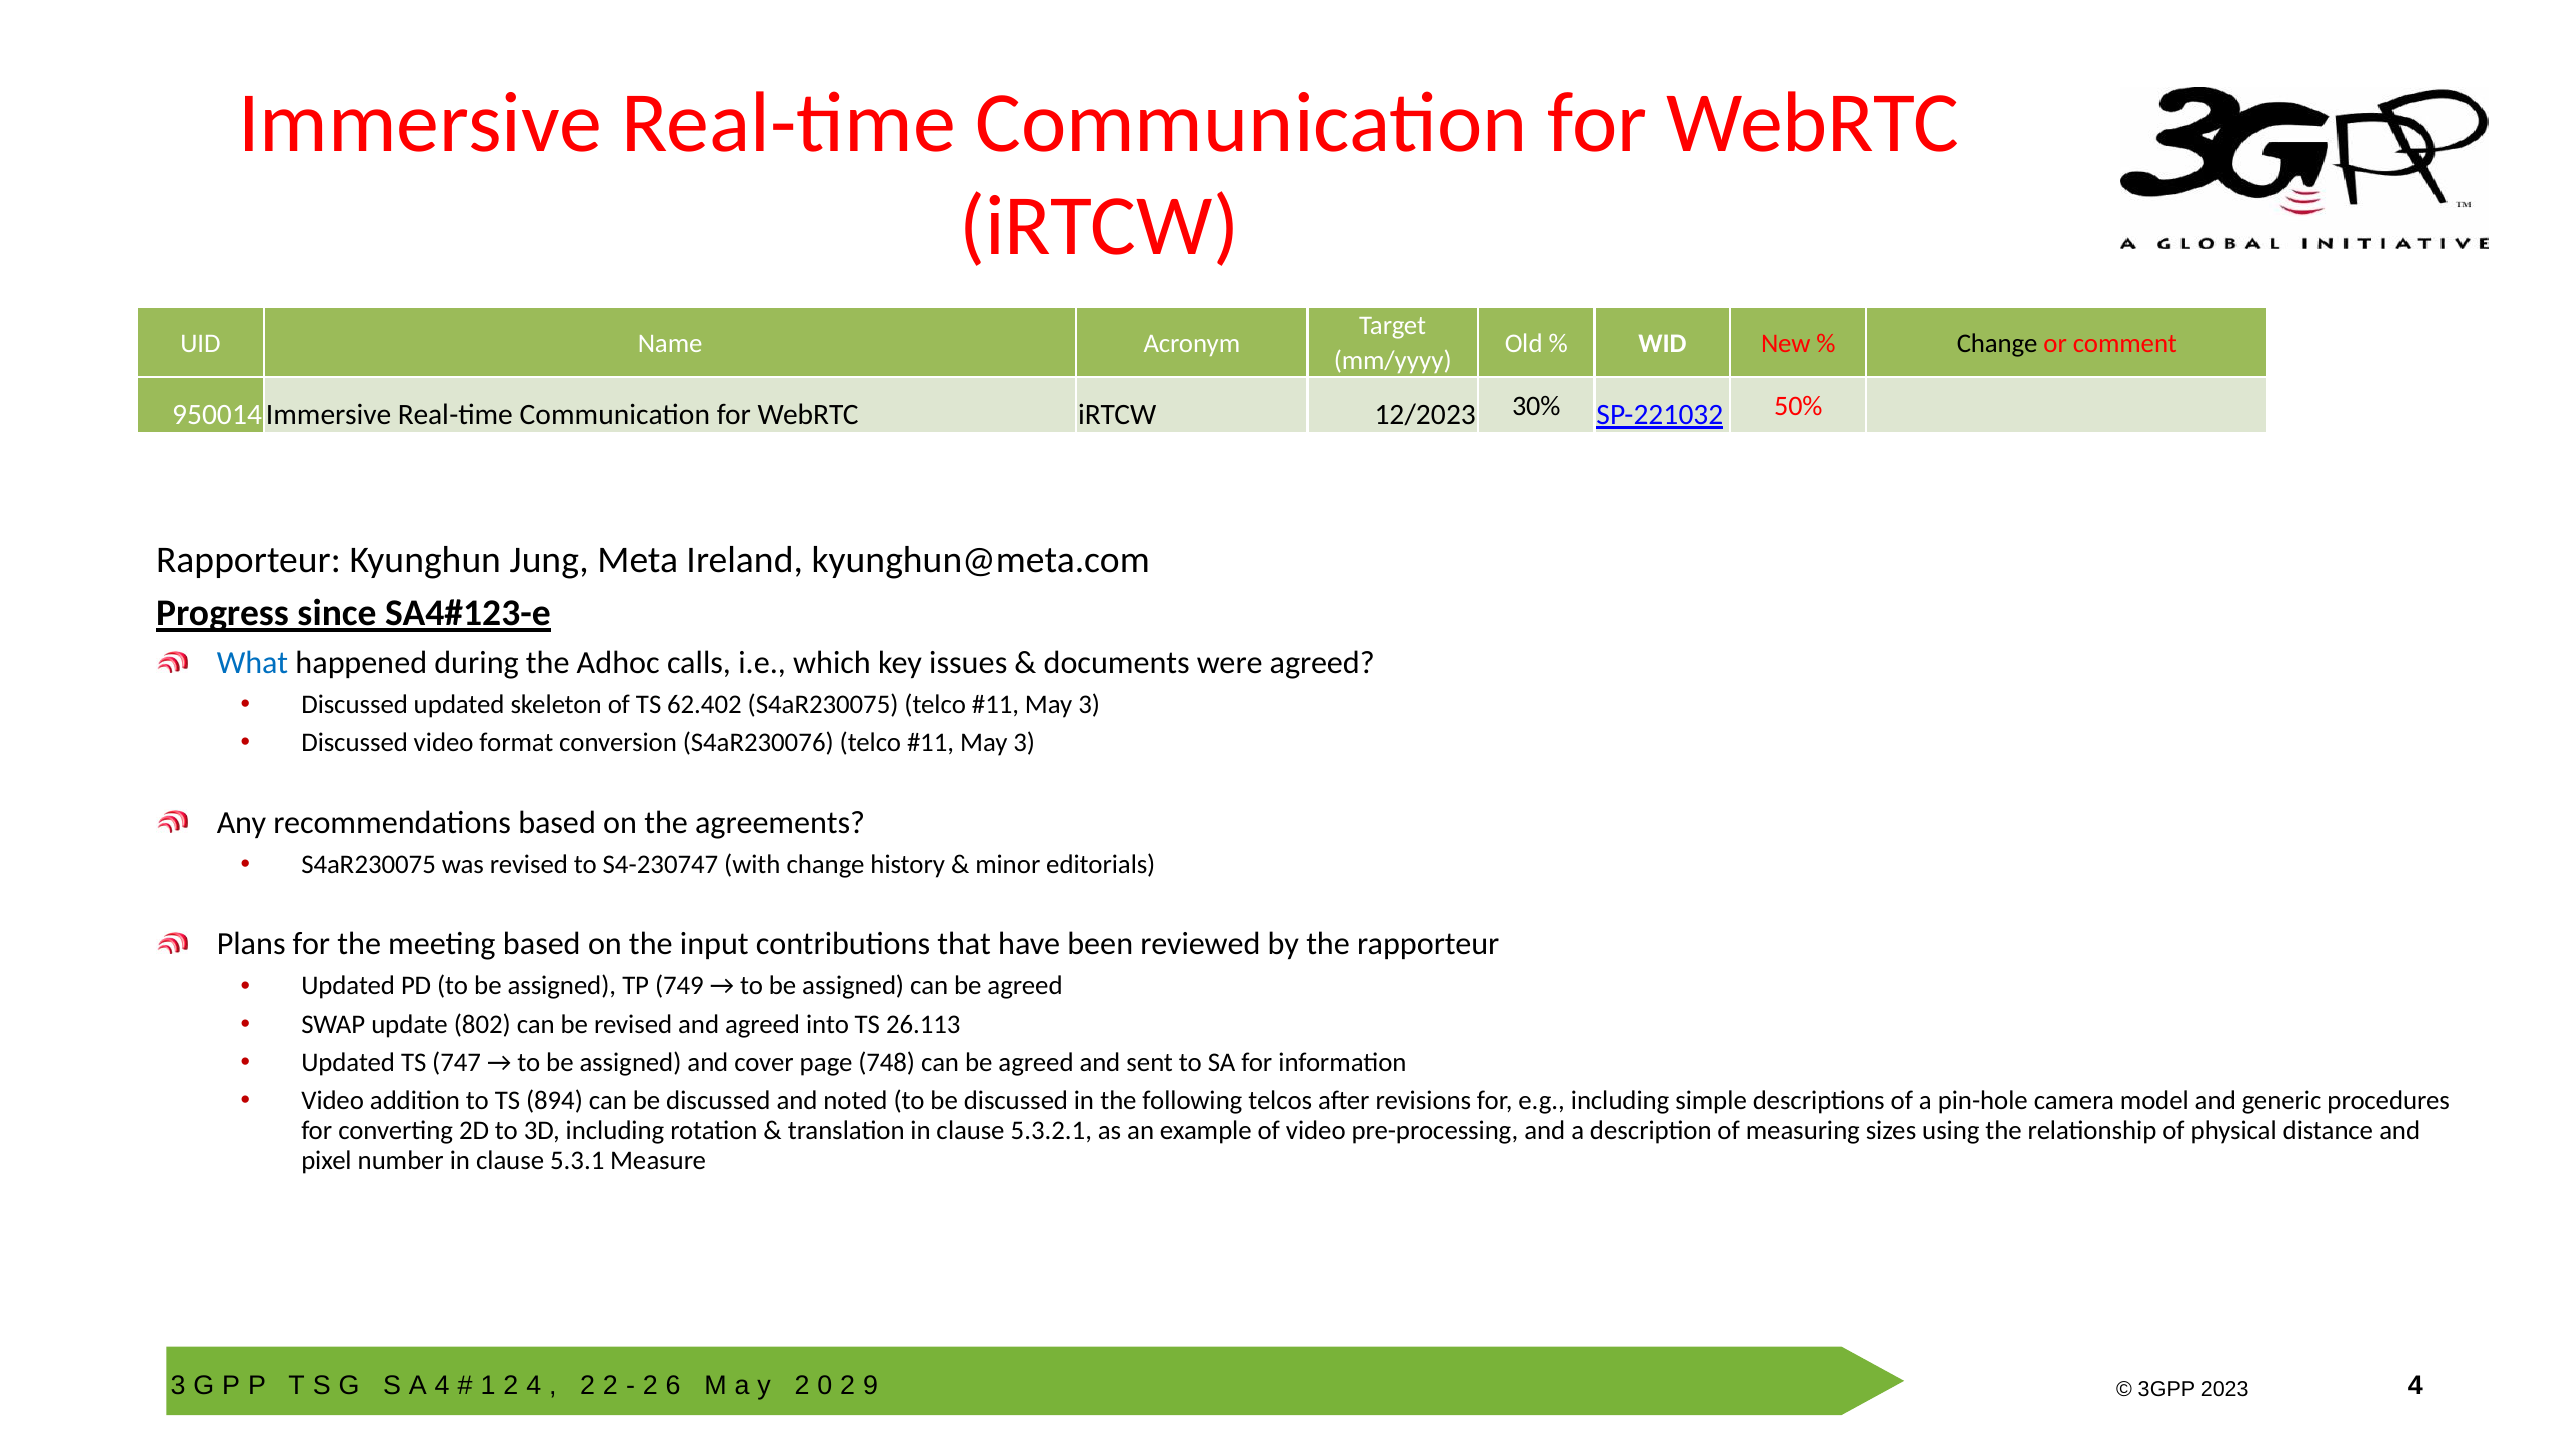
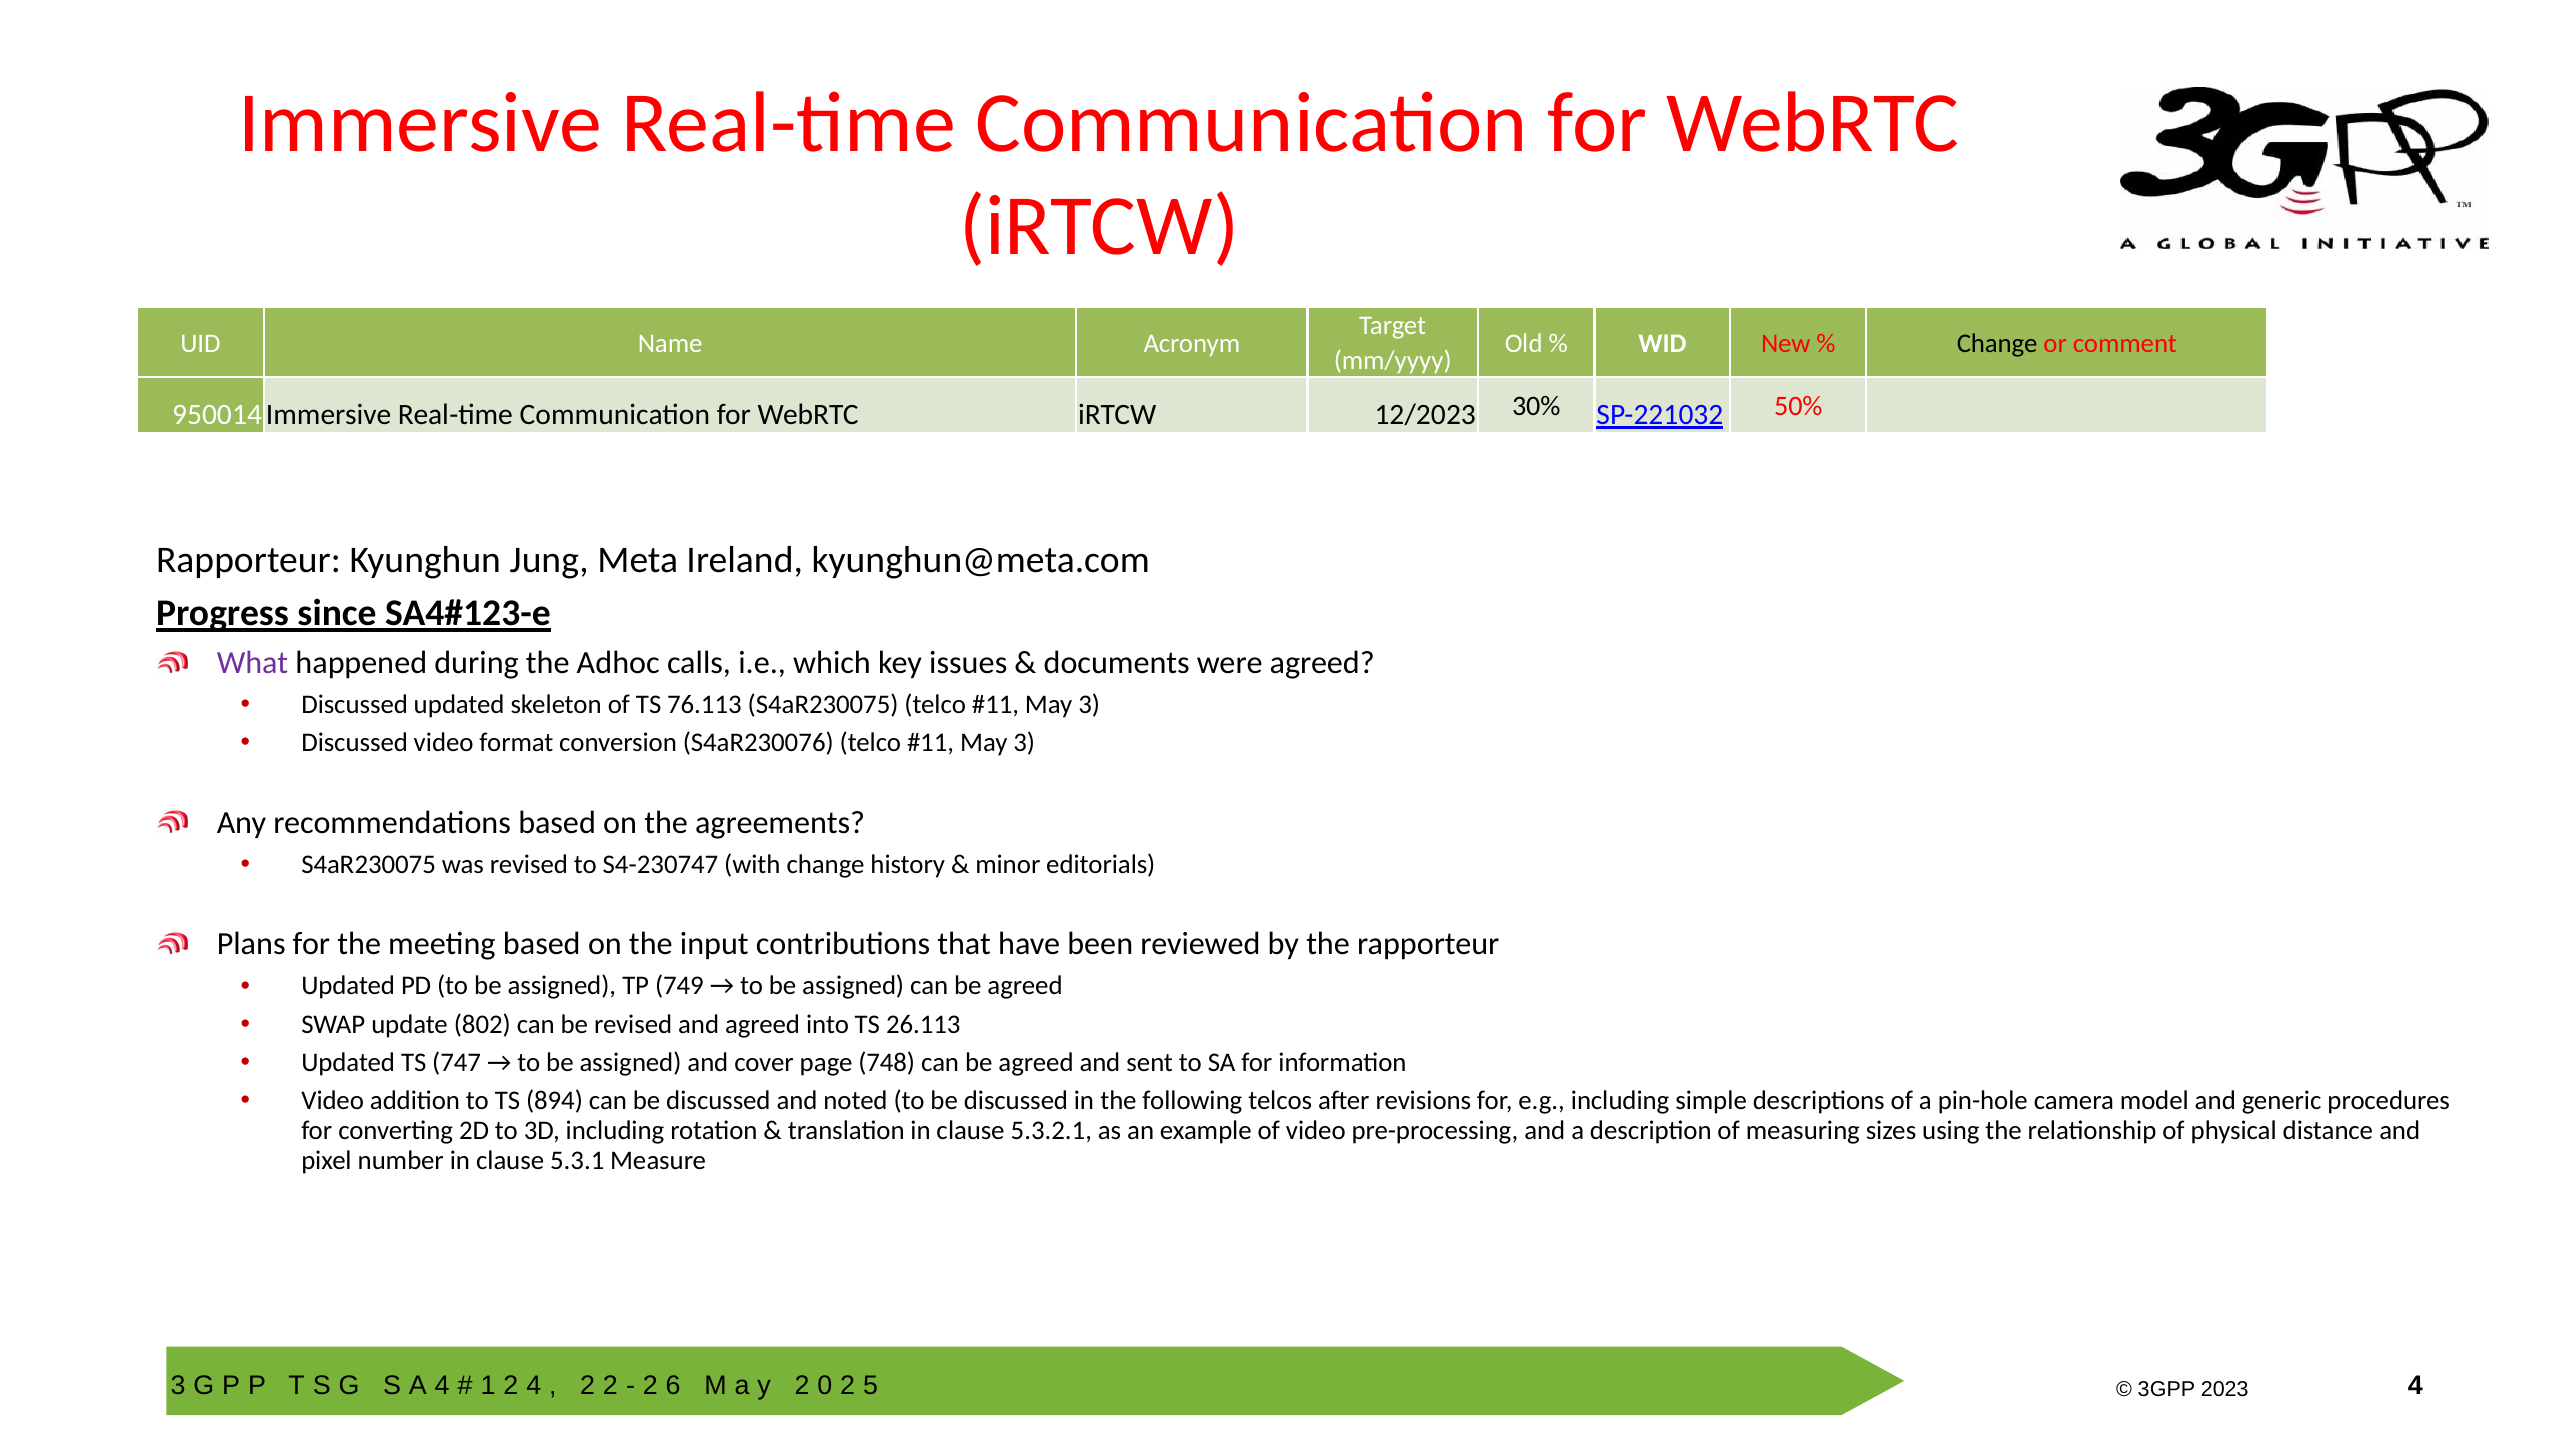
What colour: blue -> purple (253, 663)
62.402: 62.402 -> 76.113 (704, 705)
9: 9 -> 5 (871, 1386)
